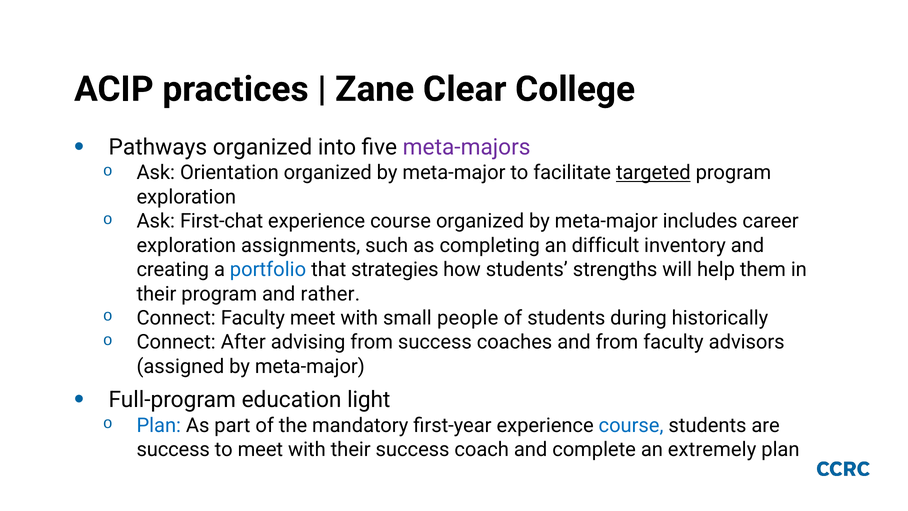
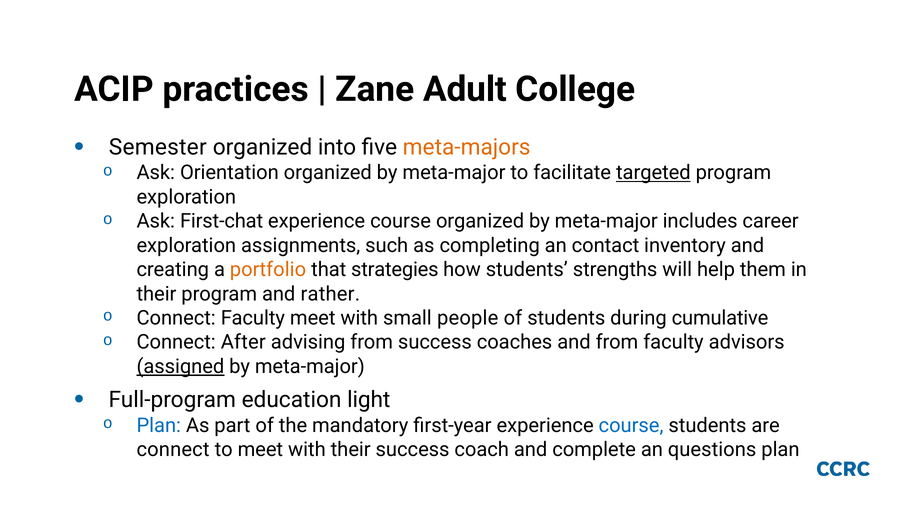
Clear: Clear -> Adult (465, 89)
Pathways: Pathways -> Semester (158, 147)
meta-majors colour: purple -> orange (467, 147)
difficult: difficult -> contact (605, 245)
portfolio colour: blue -> orange (268, 270)
historically: historically -> cumulative (720, 318)
assigned underline: none -> present (180, 366)
success: success -> connect (173, 450)
extremely: extremely -> questions (712, 450)
